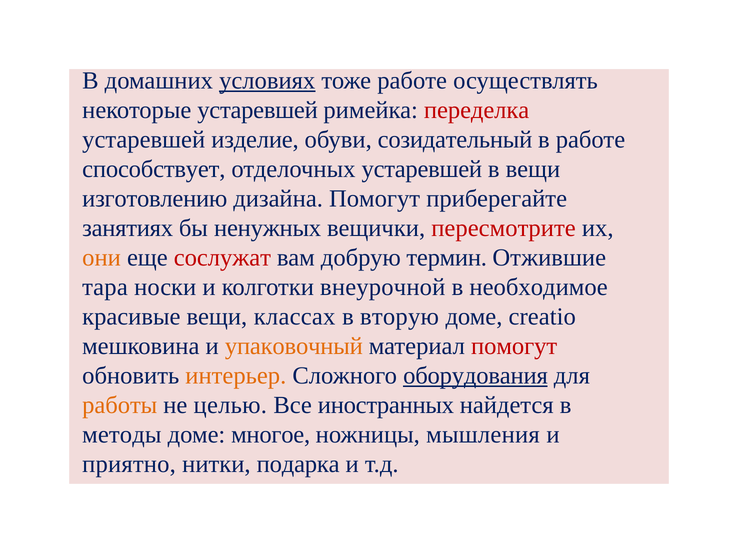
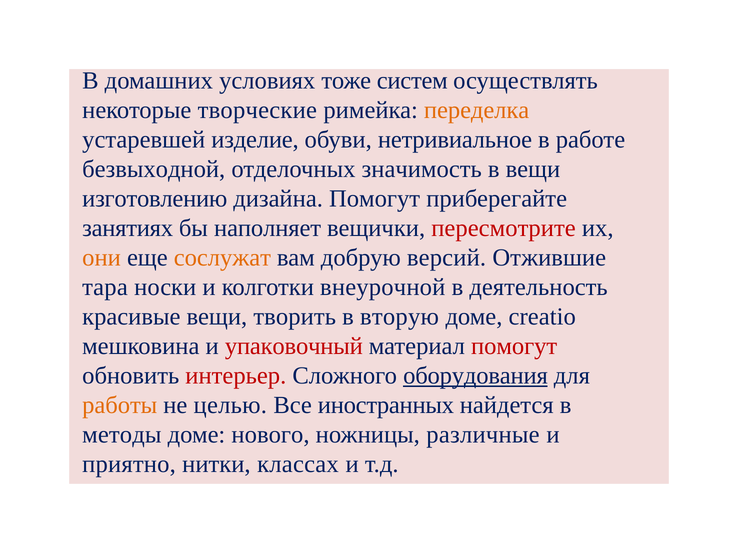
условиях underline: present -> none (267, 81)
тоже работе: работе -> систем (412, 81)
некоторые устаревшей: устаревшей -> творческие (257, 110)
переделка colour: red -> orange (477, 110)
созидательный: созидательный -> нетривиальное (455, 140)
способствует: способствует -> безвыходной (154, 169)
отделочных устаревшей: устаревшей -> значимость (422, 169)
ненужных: ненужных -> наполняет (268, 228)
сослужат colour: red -> orange (222, 258)
термин: термин -> версий (447, 258)
необходимое: необходимое -> деятельность (539, 287)
классах: классах -> творить (295, 317)
упаковочный colour: orange -> red (294, 346)
интерьер colour: orange -> red (236, 376)
многое: многое -> нового (271, 435)
мышления: мышления -> различные (483, 435)
подарка: подарка -> классах (298, 464)
